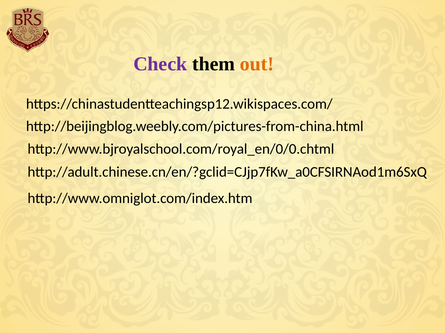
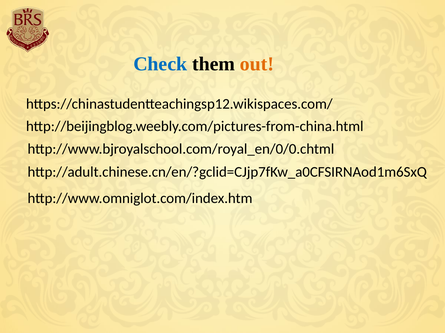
Check colour: purple -> blue (160, 64)
